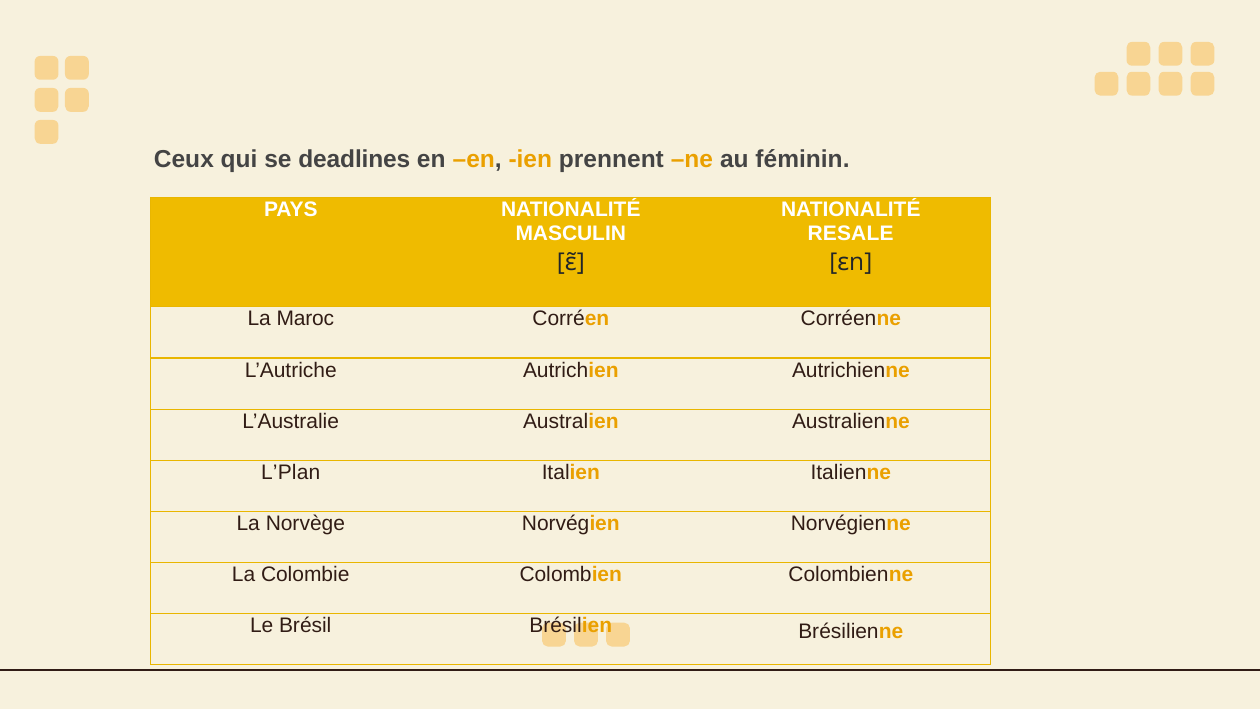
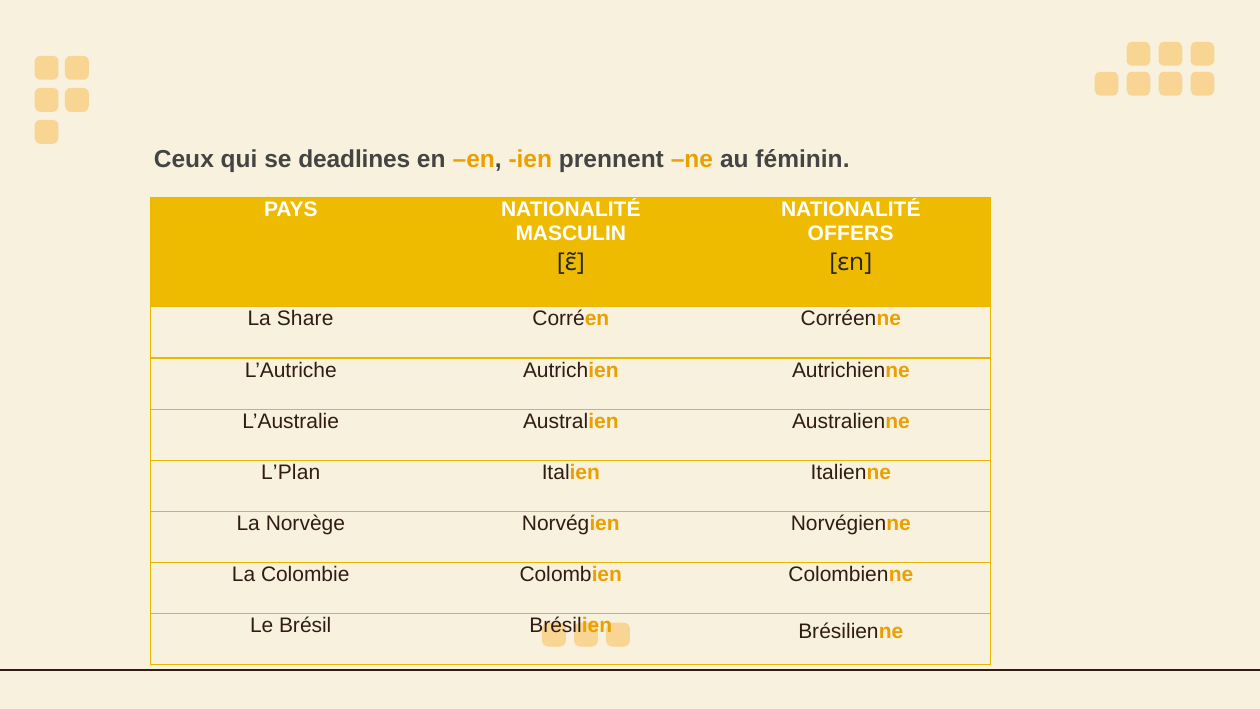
RESALE: RESALE -> OFFERS (851, 233)
Maroc: Maroc -> Share (305, 319)
